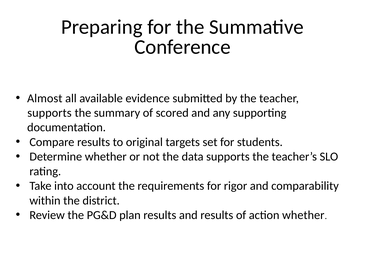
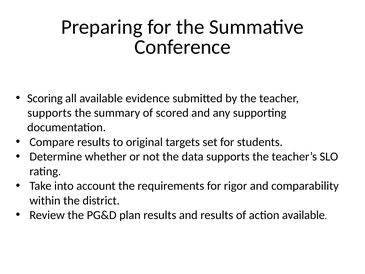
Almost: Almost -> Scoring (45, 98)
action whether: whether -> available (303, 215)
